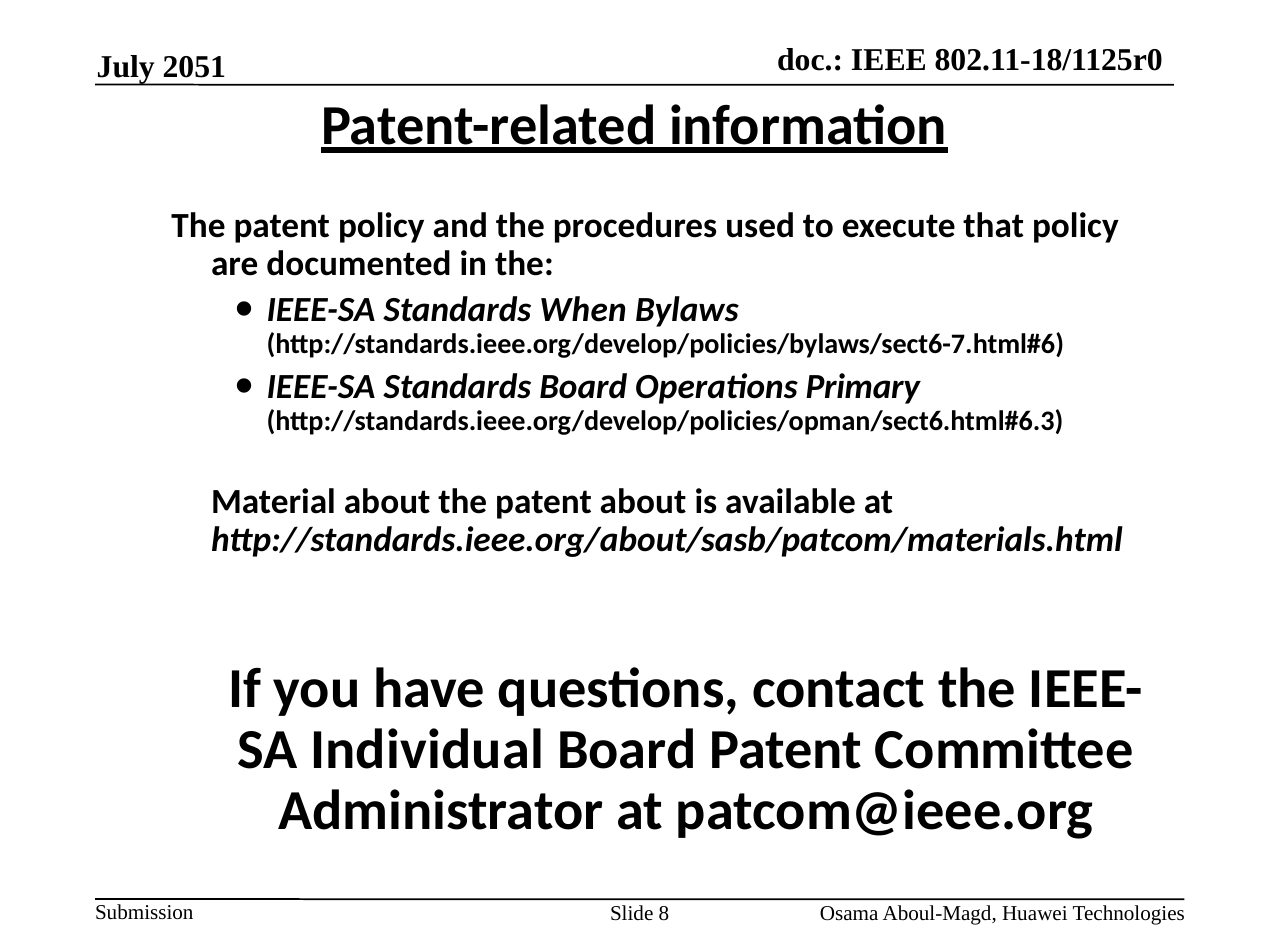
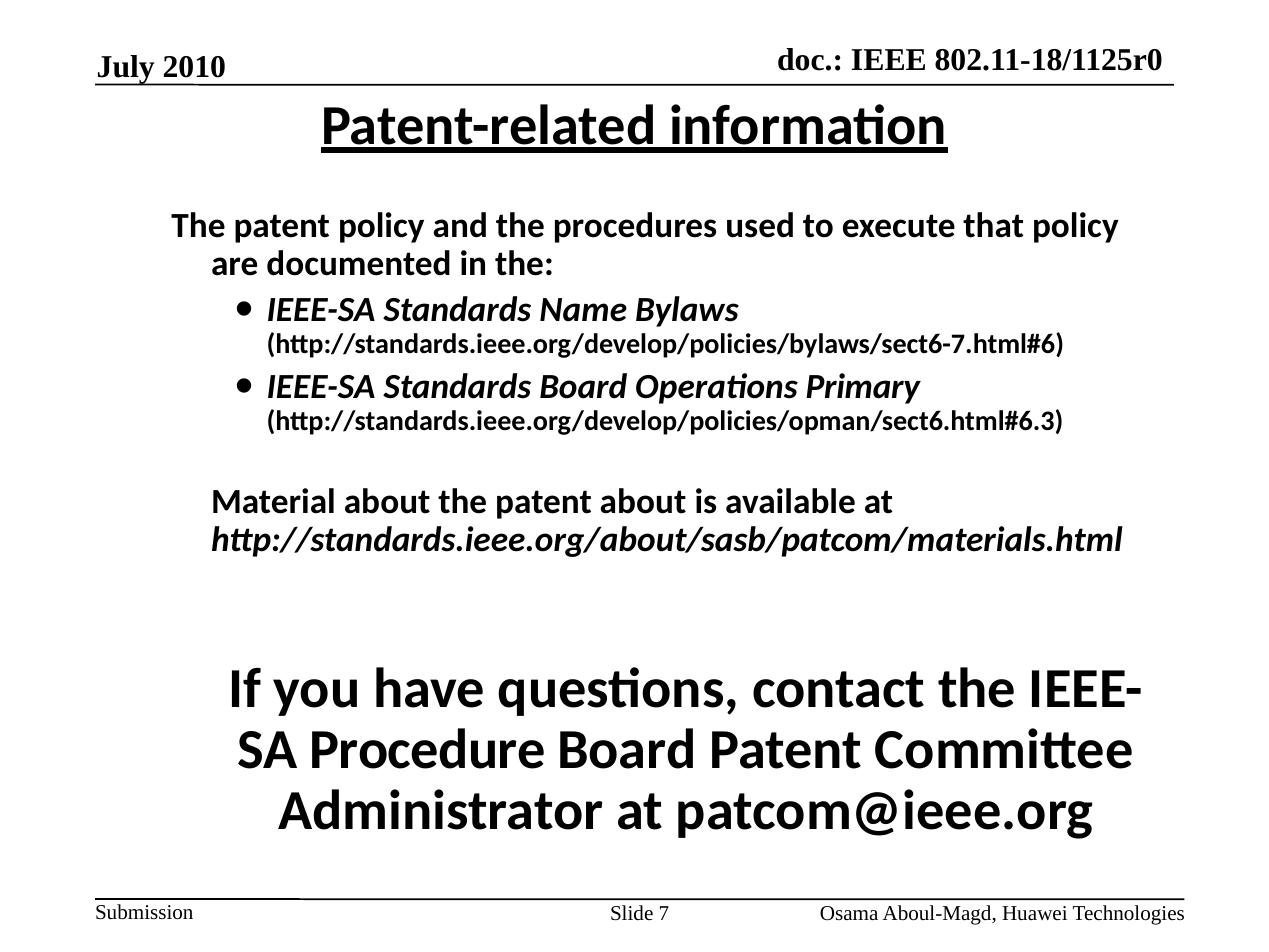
2051: 2051 -> 2010 (194, 67)
When: When -> Name (583, 310)
Individual: Individual -> Procedure (428, 749)
8: 8 -> 7 (664, 913)
